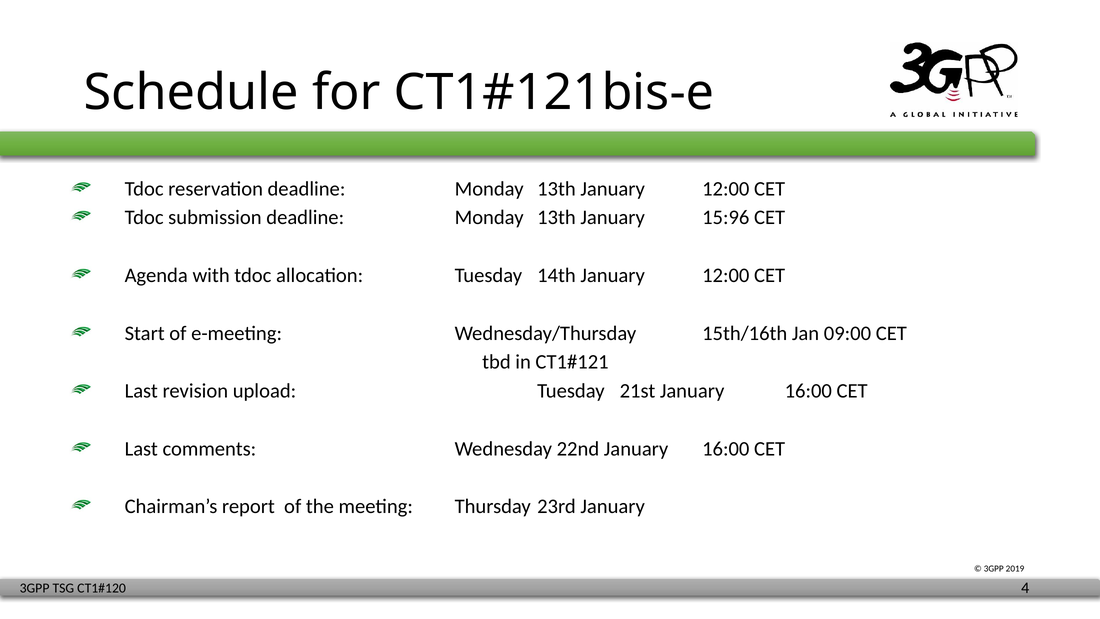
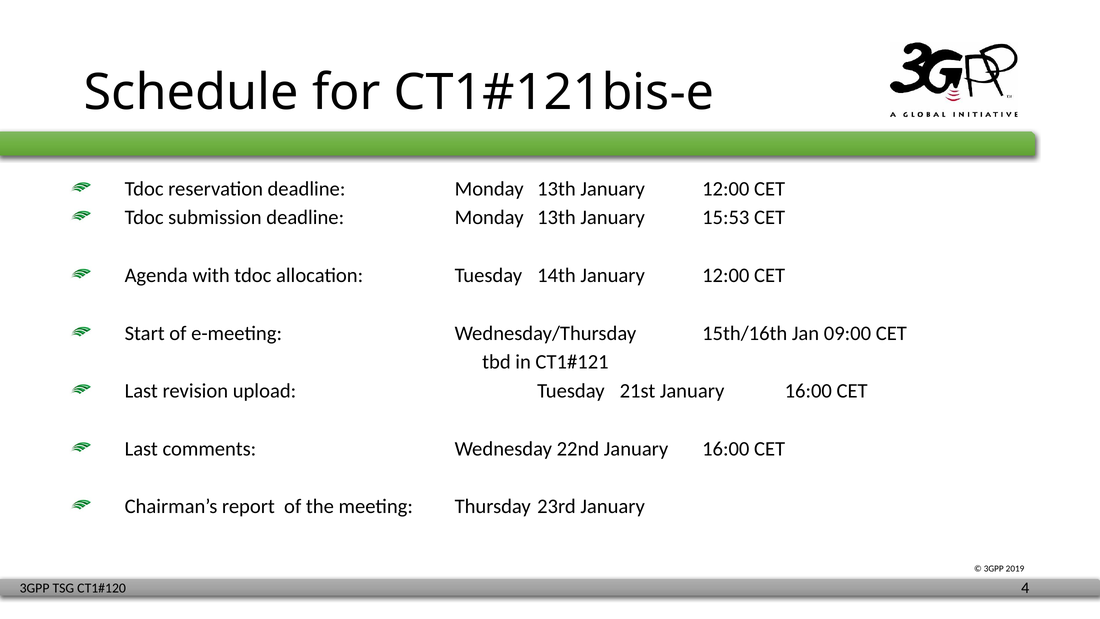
15:96: 15:96 -> 15:53 (726, 218)
